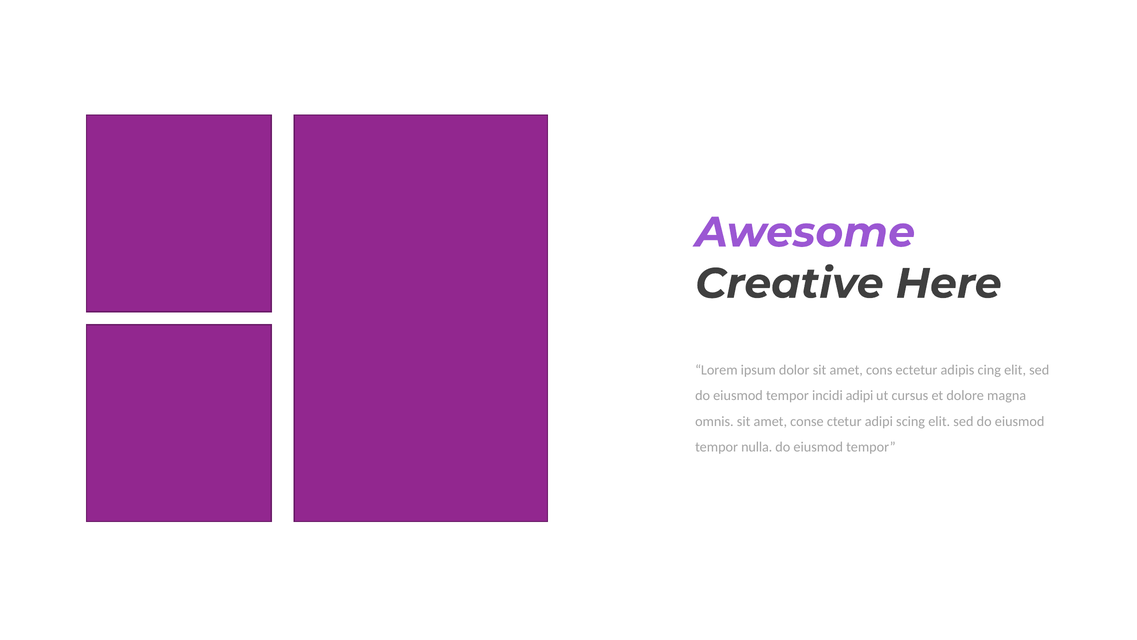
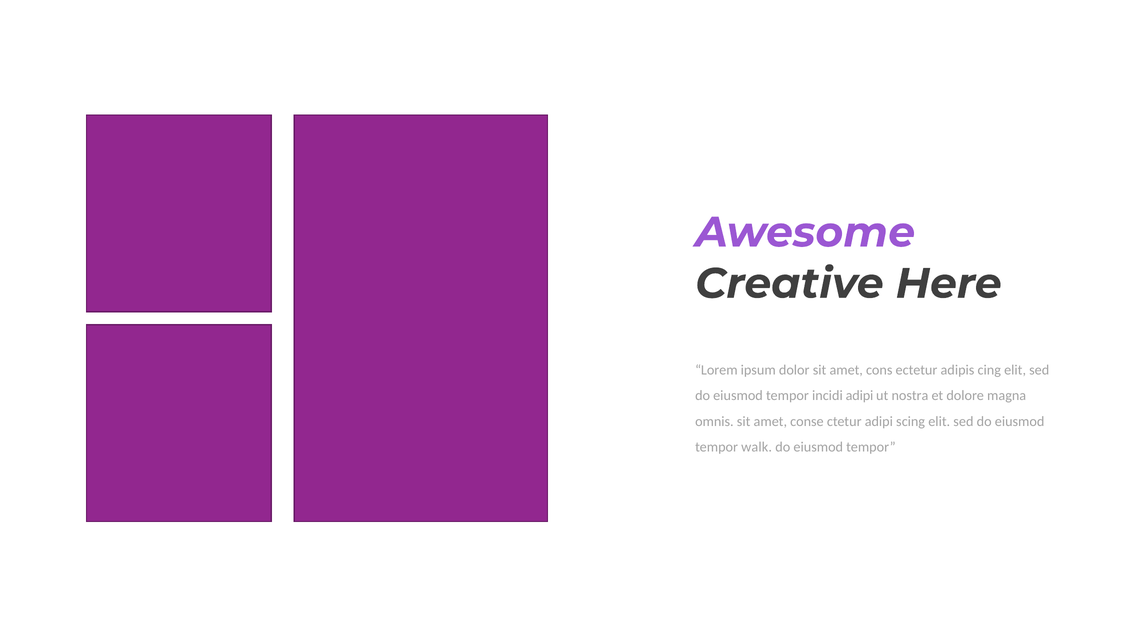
cursus: cursus -> nostra (910, 395)
nulla: nulla -> walk (757, 447)
